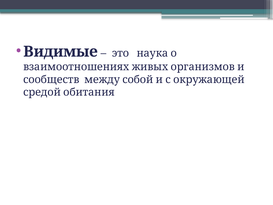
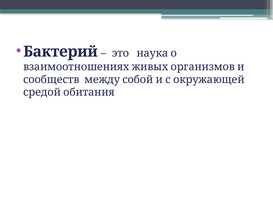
Видимые: Видимые -> Бактерий (60, 52)
